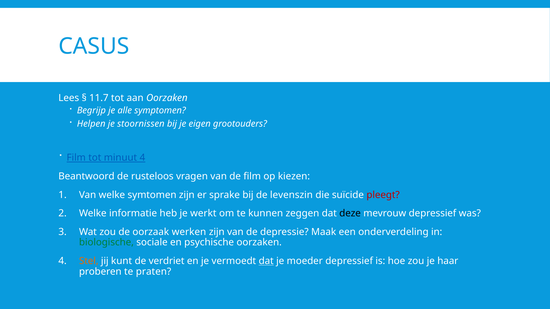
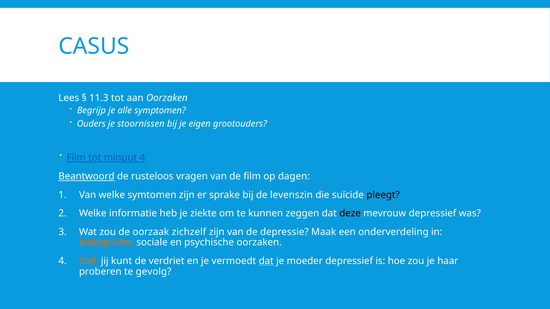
11.7: 11.7 -> 11.3 (99, 98)
Helpen: Helpen -> Ouders (91, 124)
Beantwoord underline: none -> present (86, 177)
kiezen: kiezen -> dagen (294, 177)
pleegt colour: red -> black (383, 195)
werkt: werkt -> ziekte (203, 214)
werken: werken -> zichzelf (189, 232)
biologische colour: green -> orange (106, 243)
praten: praten -> gevolg (154, 272)
